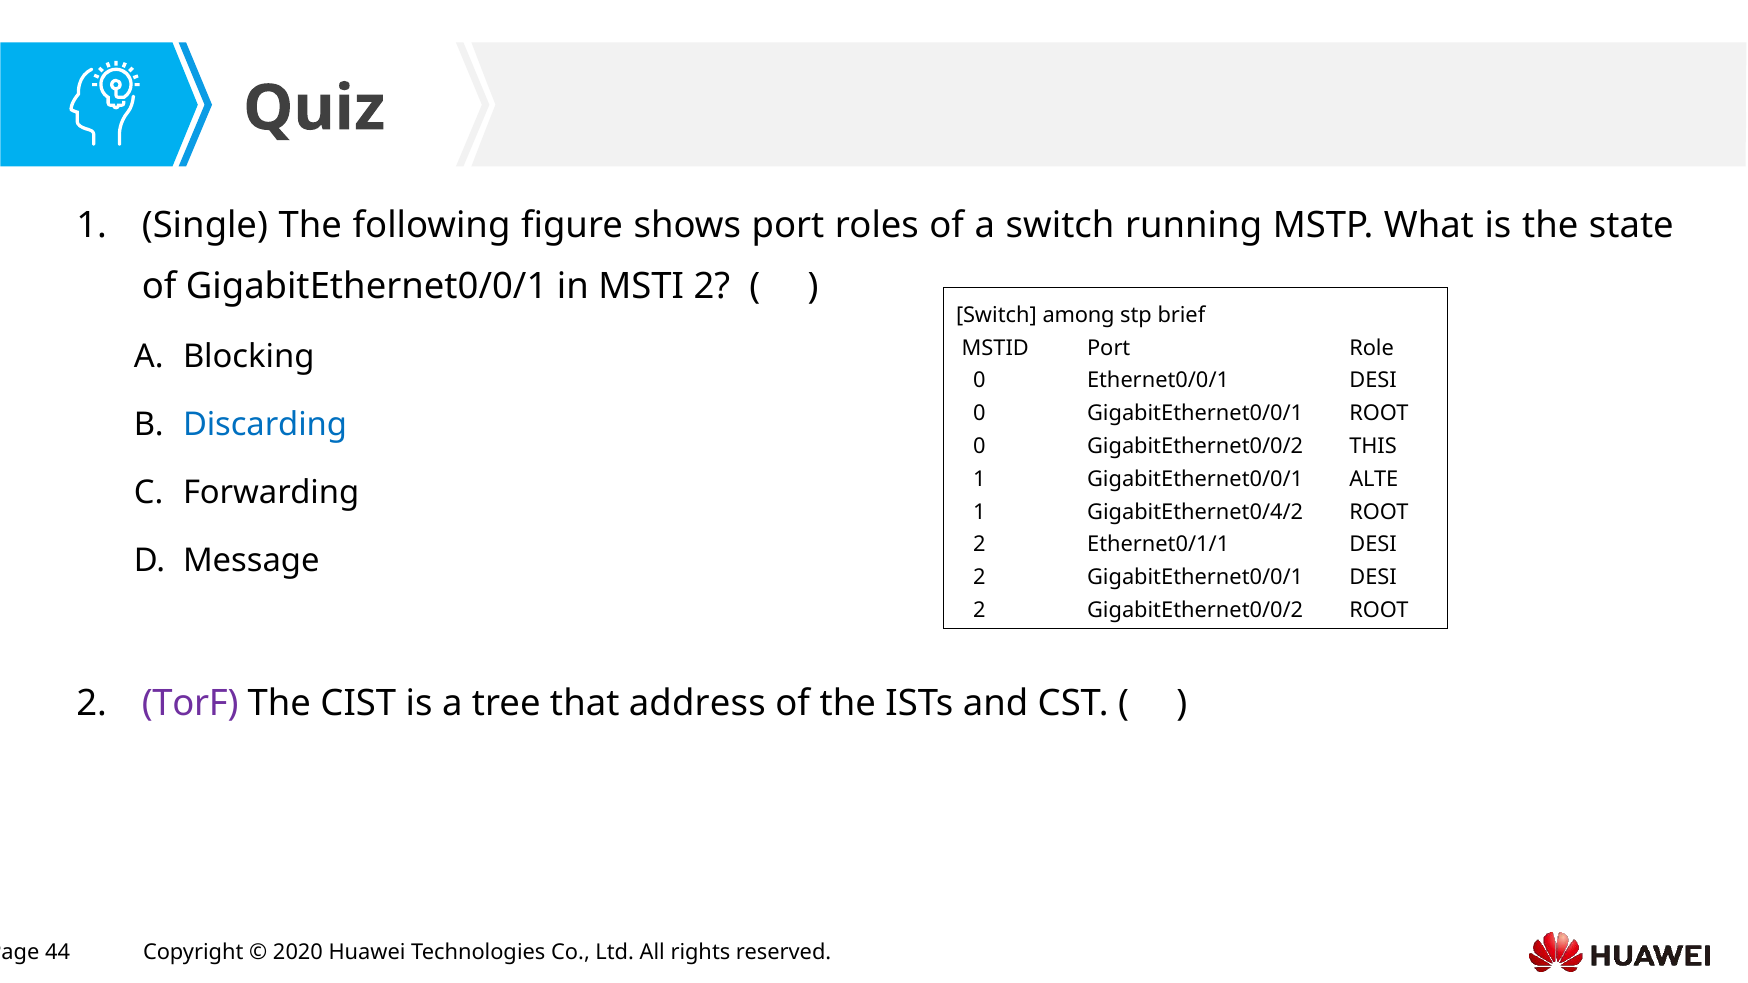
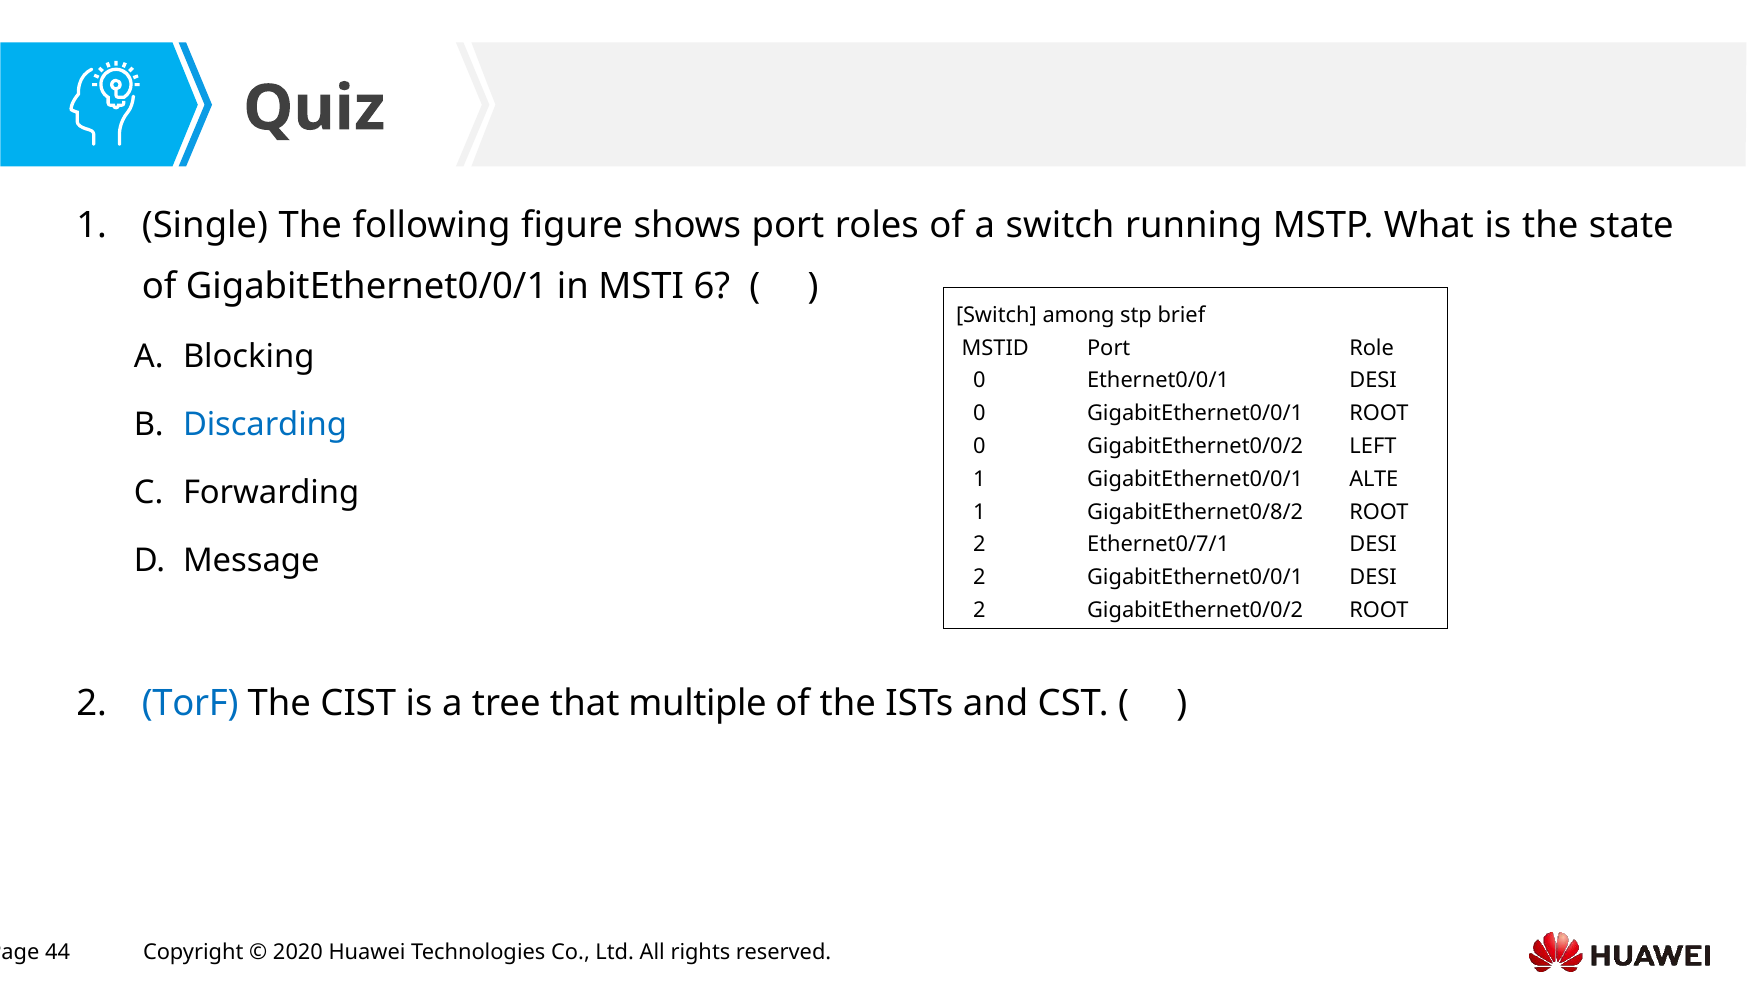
MSTI 2: 2 -> 6 (712, 287)
THIS: THIS -> LEFT (1373, 446)
GigabitEthernet0/4/2: GigabitEthernet0/4/2 -> GigabitEthernet0/8/2 (1195, 512)
Ethernet0/1/1: Ethernet0/1/1 -> Ethernet0/7/1 (1158, 545)
TorF colour: purple -> blue (190, 704)
address: address -> multiple (698, 704)
